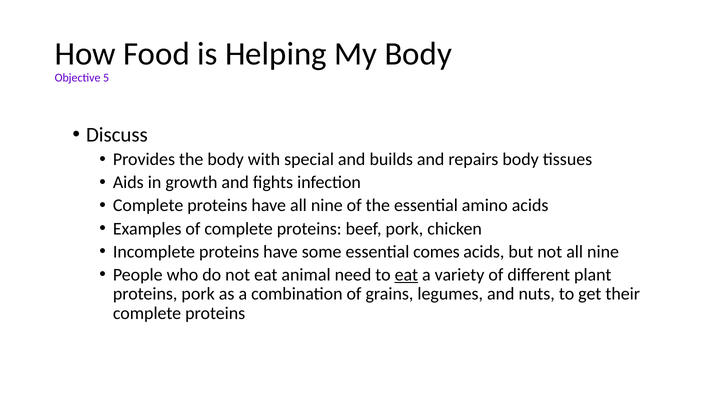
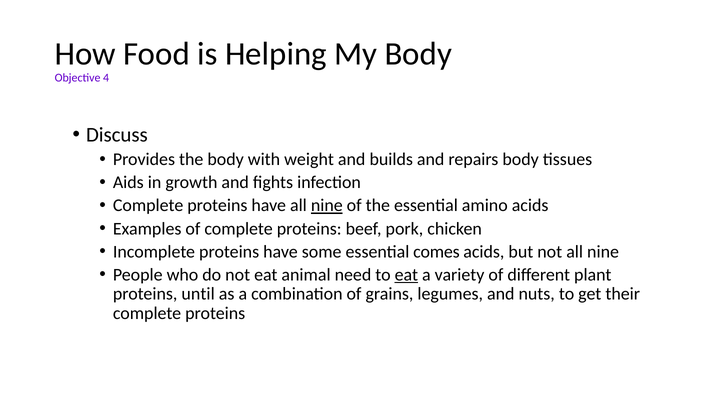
5: 5 -> 4 (106, 78)
special: special -> weight (309, 160)
nine underline: none -> present (327, 206)
proteins pork: pork -> until (198, 294)
